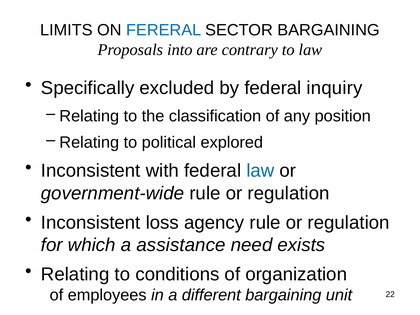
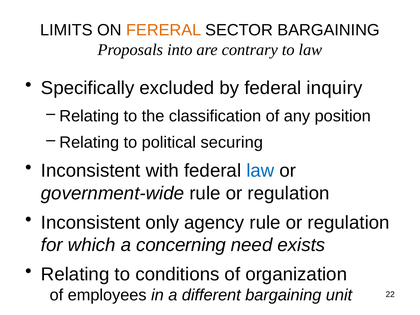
FERERAL colour: blue -> orange (164, 30)
explored: explored -> securing (232, 143)
loss: loss -> only (162, 223)
assistance: assistance -> concerning (181, 245)
